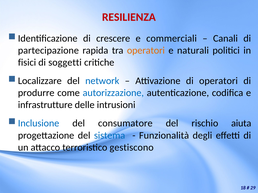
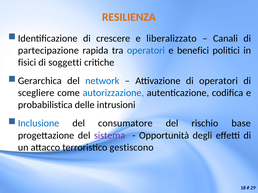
RESILIENZA colour: red -> orange (129, 17)
commerciali: commerciali -> liberalizzato (172, 38)
operatori colour: orange -> blue (146, 50)
naturali: naturali -> benefici (193, 50)
Localizzare: Localizzare -> Gerarchica (40, 81)
produrre: produrre -> scegliere (36, 93)
infrastrutture: infrastrutture -> probabilistica (45, 105)
aiuta: aiuta -> base (241, 124)
sistema colour: blue -> purple (110, 136)
Funzionalità: Funzionalità -> Opportunità (164, 136)
